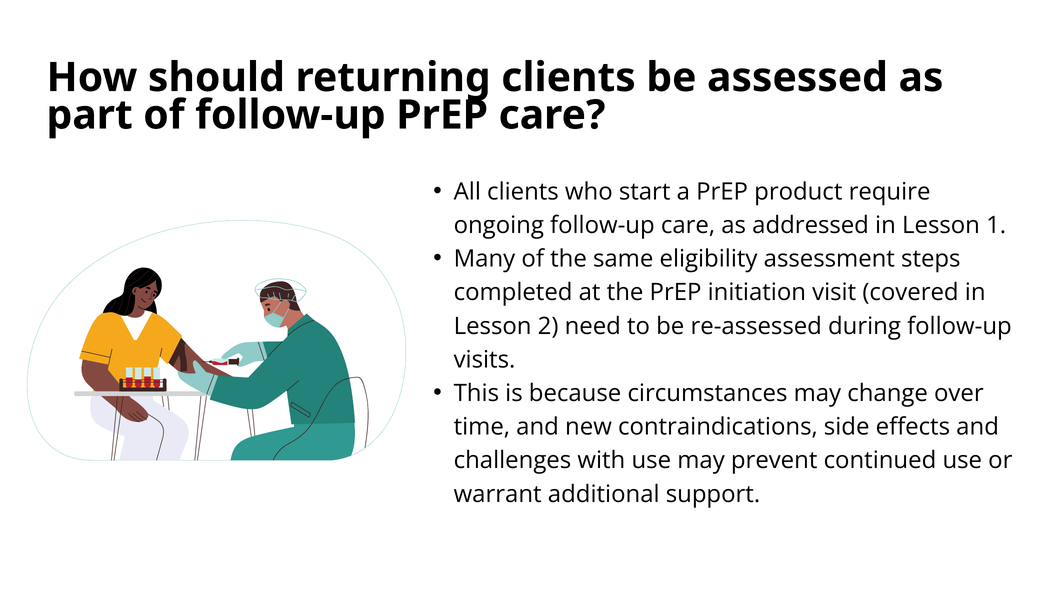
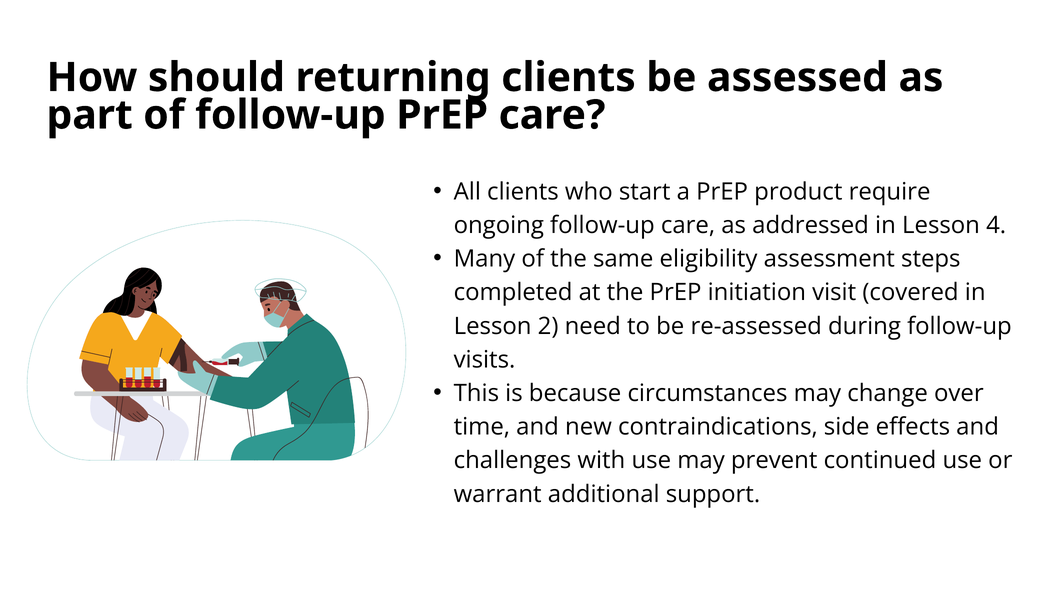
1: 1 -> 4 (996, 225)
